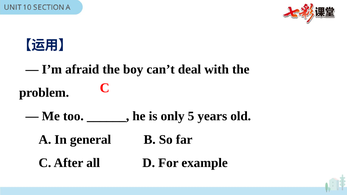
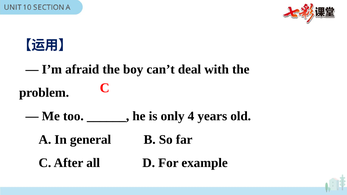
5: 5 -> 4 (191, 116)
